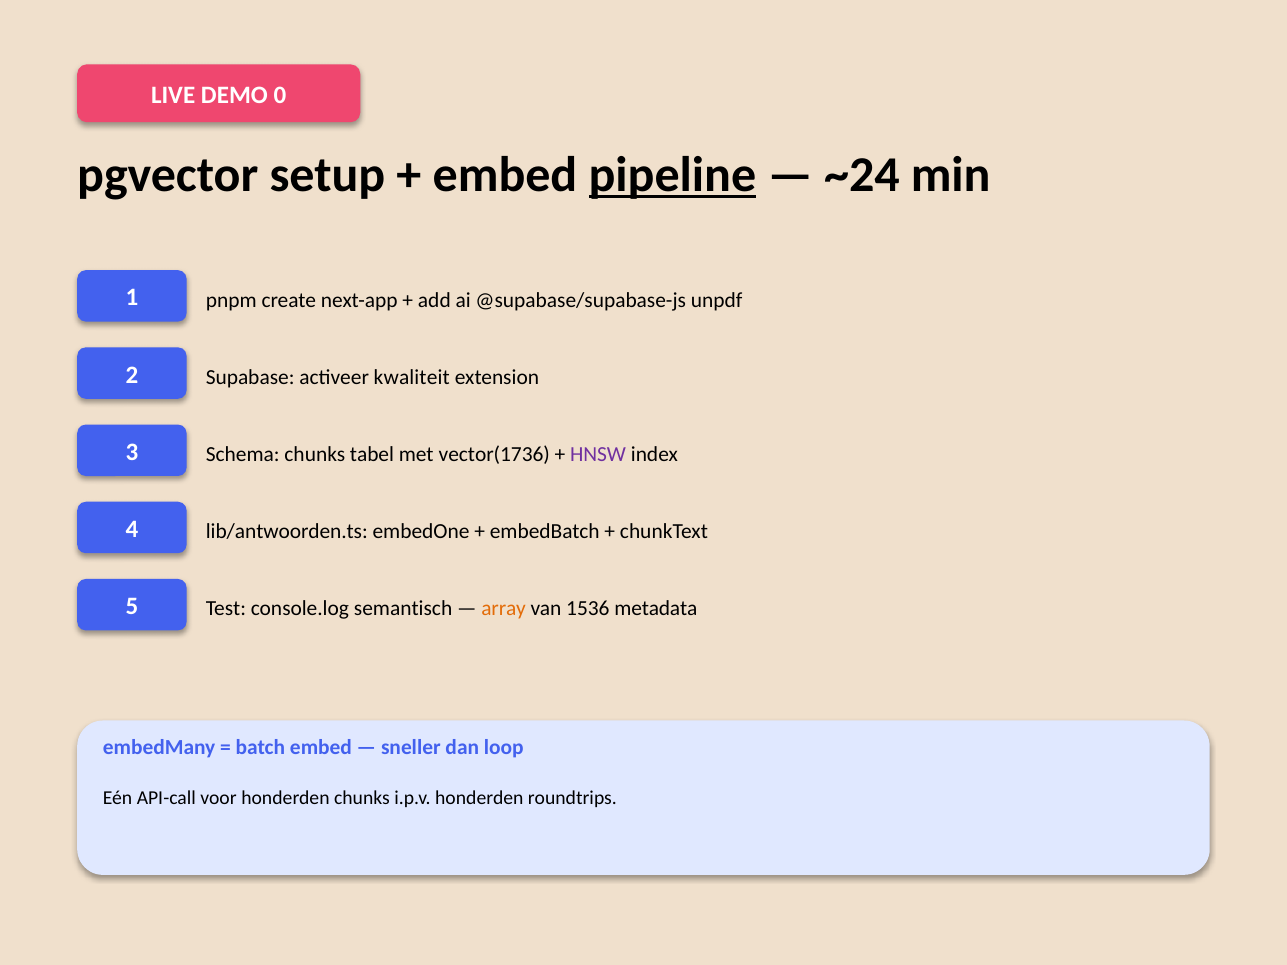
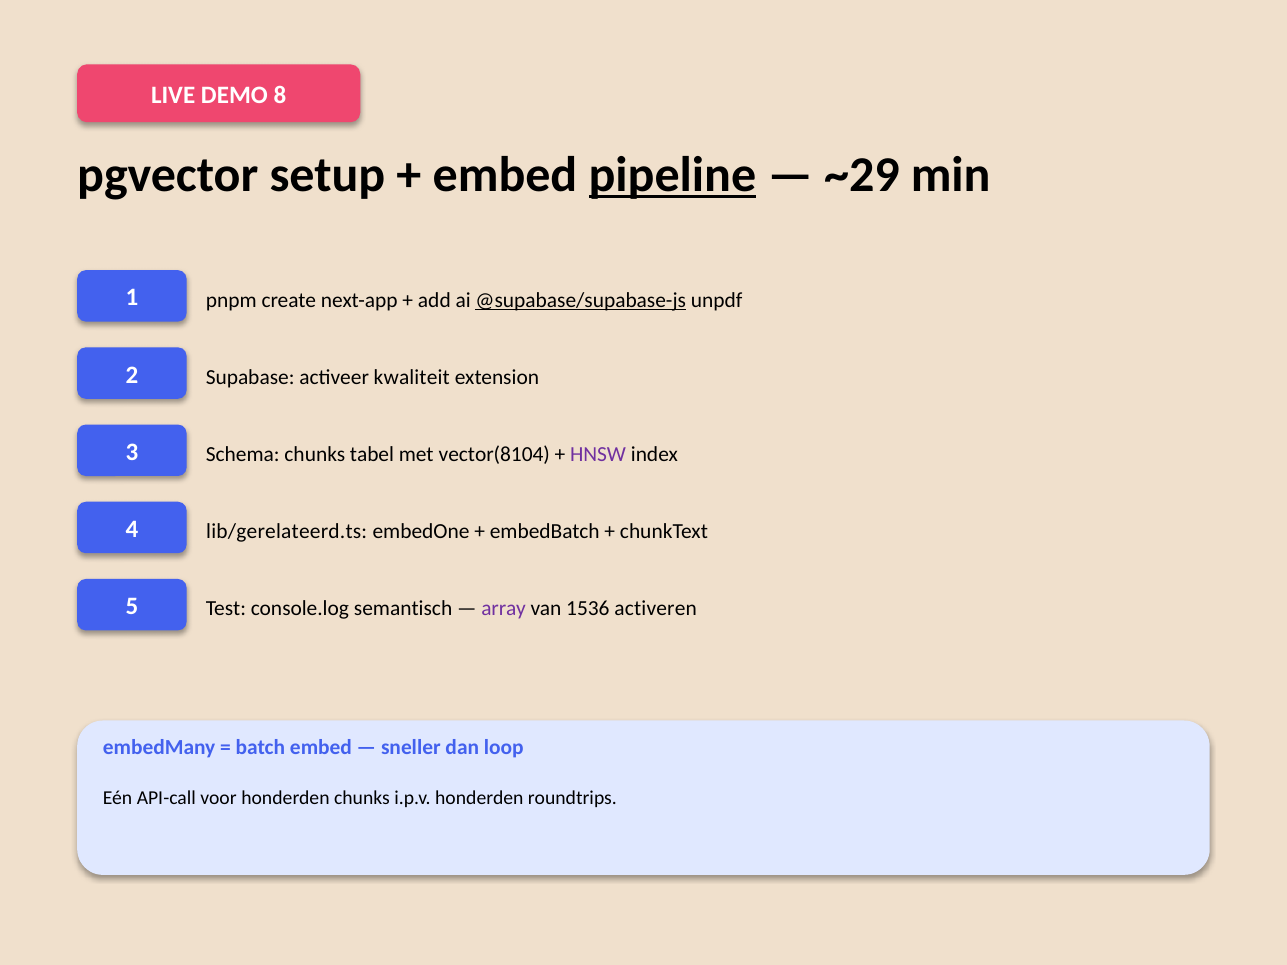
0: 0 -> 8 (280, 95)
~24: ~24 -> ~29 (862, 175)
@supabase/supabase-js underline: none -> present (581, 300)
vector(1736: vector(1736 -> vector(8104 (494, 454)
lib/antwoorden.ts: lib/antwoorden.ts -> lib/gerelateerd.ts (287, 532)
array colour: orange -> purple (504, 609)
metadata: metadata -> activeren (656, 609)
